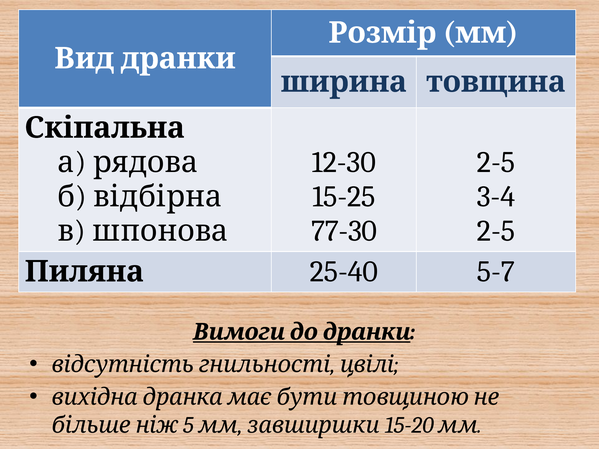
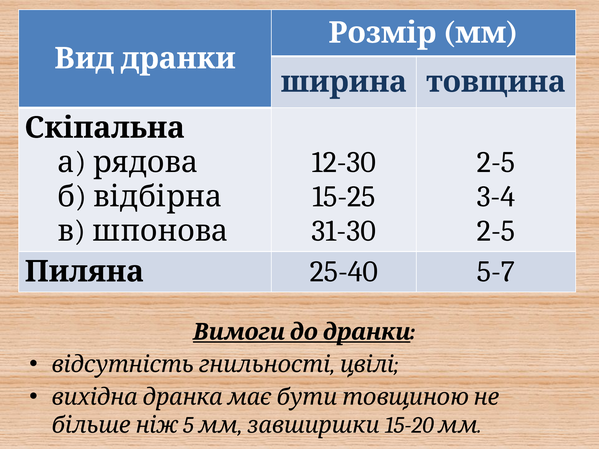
77-30: 77-30 -> 31-30 (344, 231)
